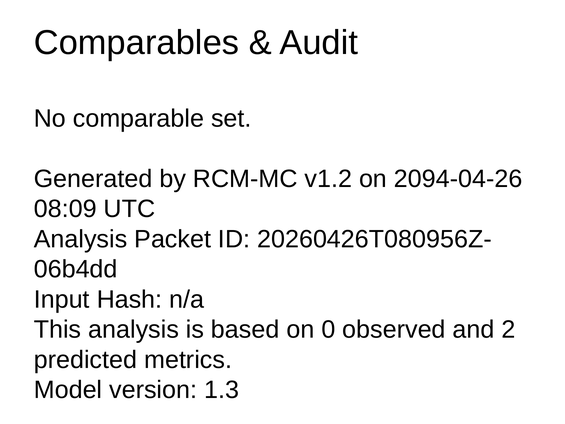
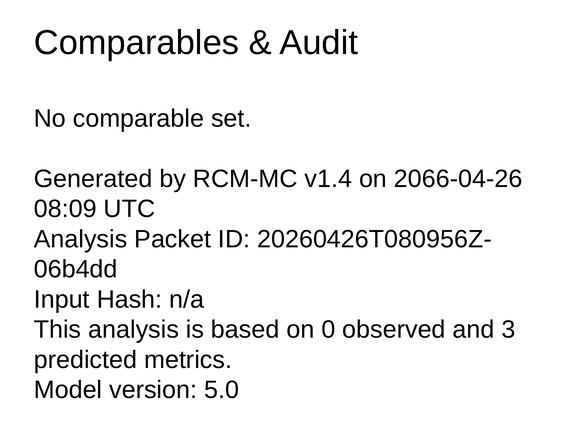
v1.2: v1.2 -> v1.4 (328, 179)
2094-04-26: 2094-04-26 -> 2066-04-26 (458, 179)
2: 2 -> 3 (509, 329)
1.3: 1.3 -> 5.0 (222, 390)
